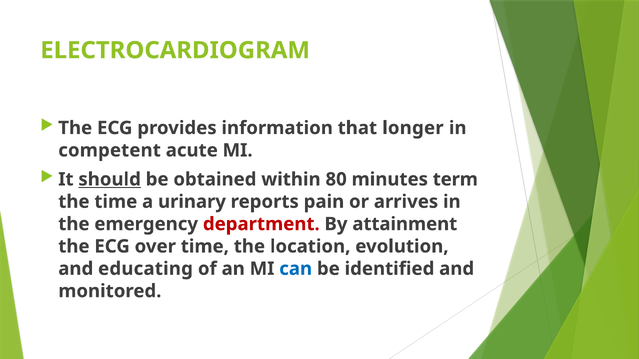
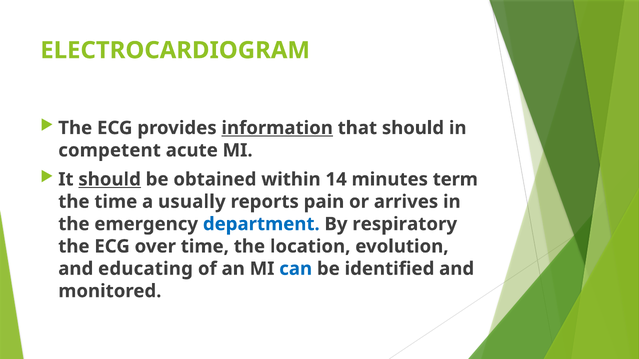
information underline: none -> present (277, 128)
that longer: longer -> should (413, 128)
80: 80 -> 14 (336, 180)
urinary: urinary -> usually (192, 202)
department colour: red -> blue (261, 224)
attainment: attainment -> respiratory (405, 224)
